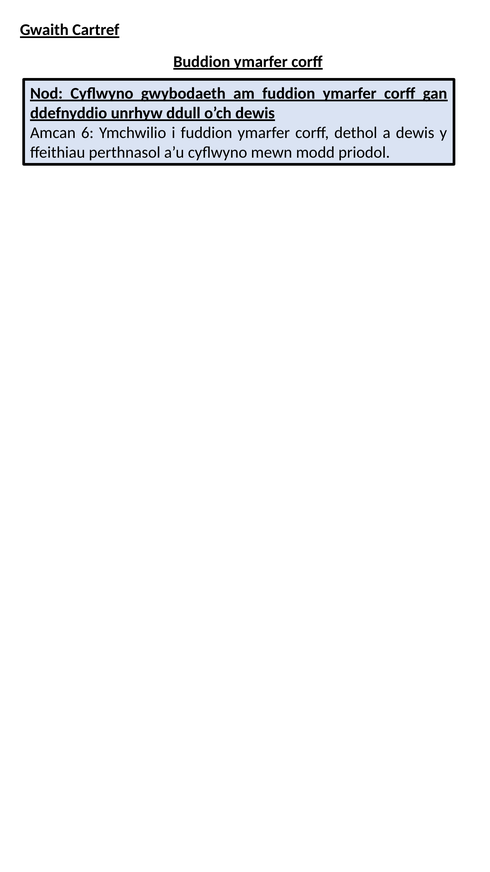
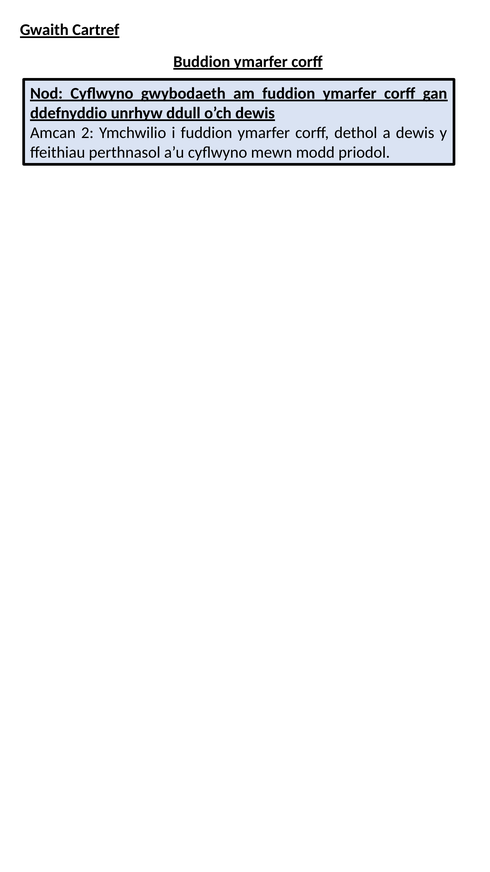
6: 6 -> 2 (87, 133)
